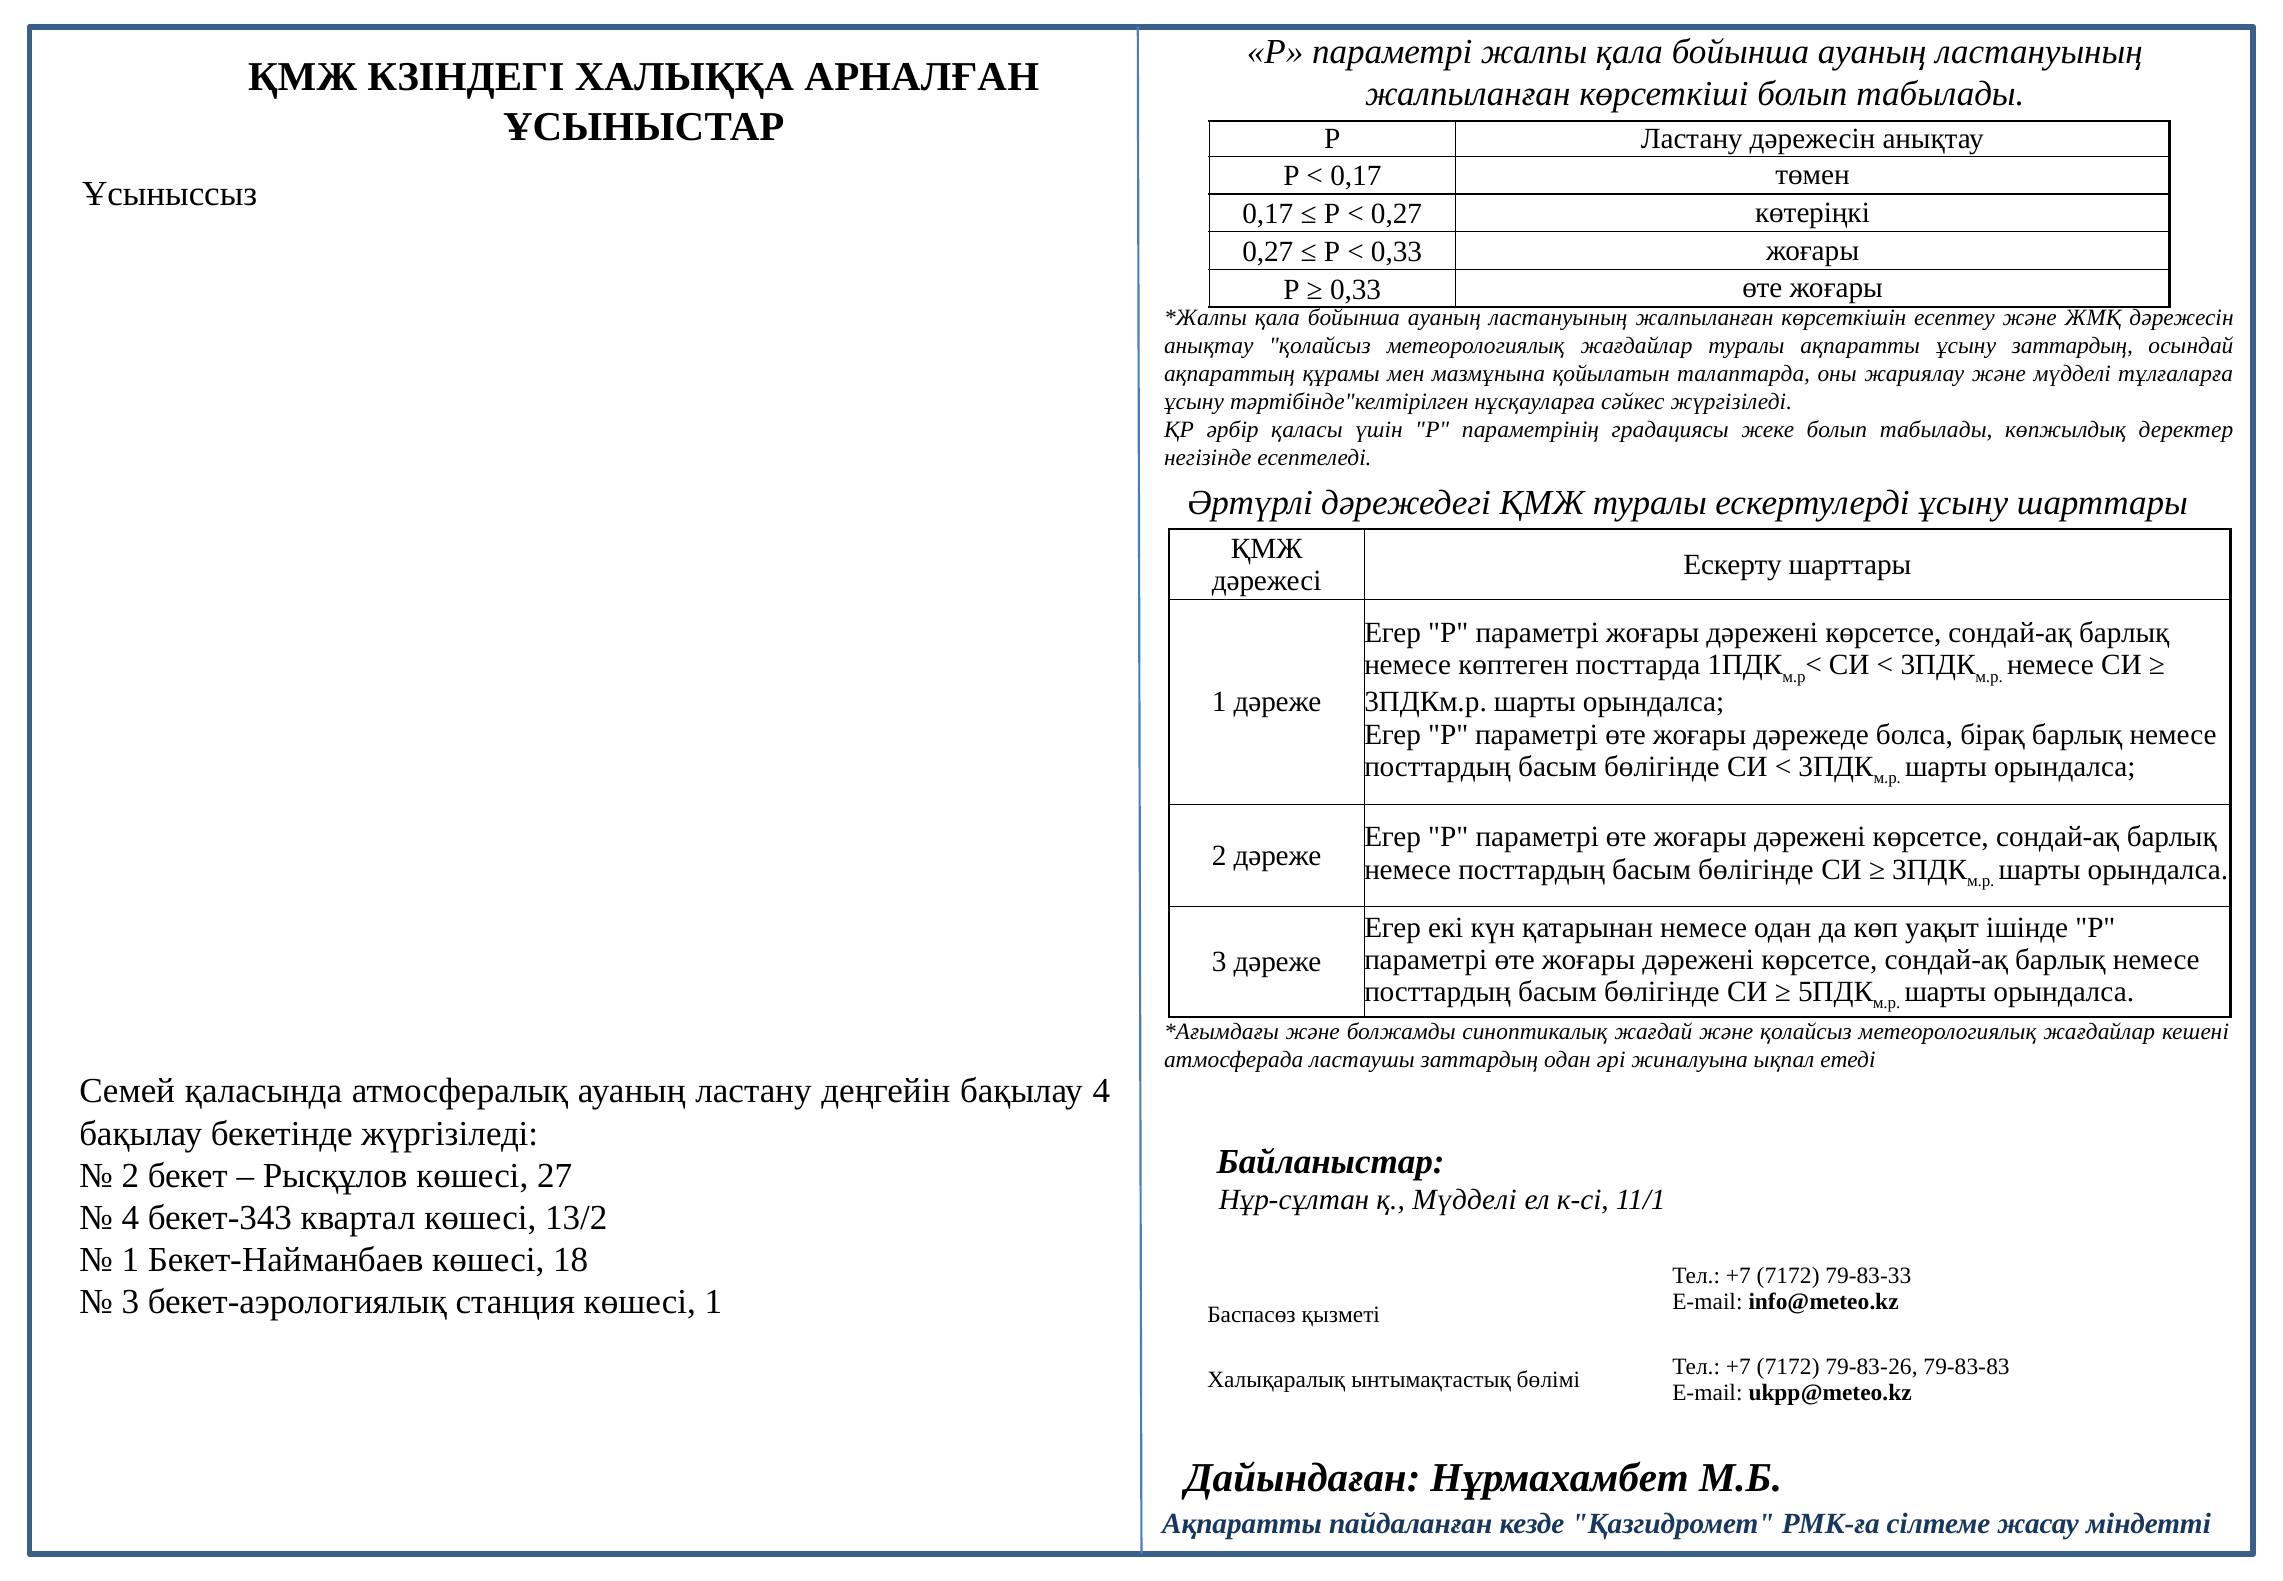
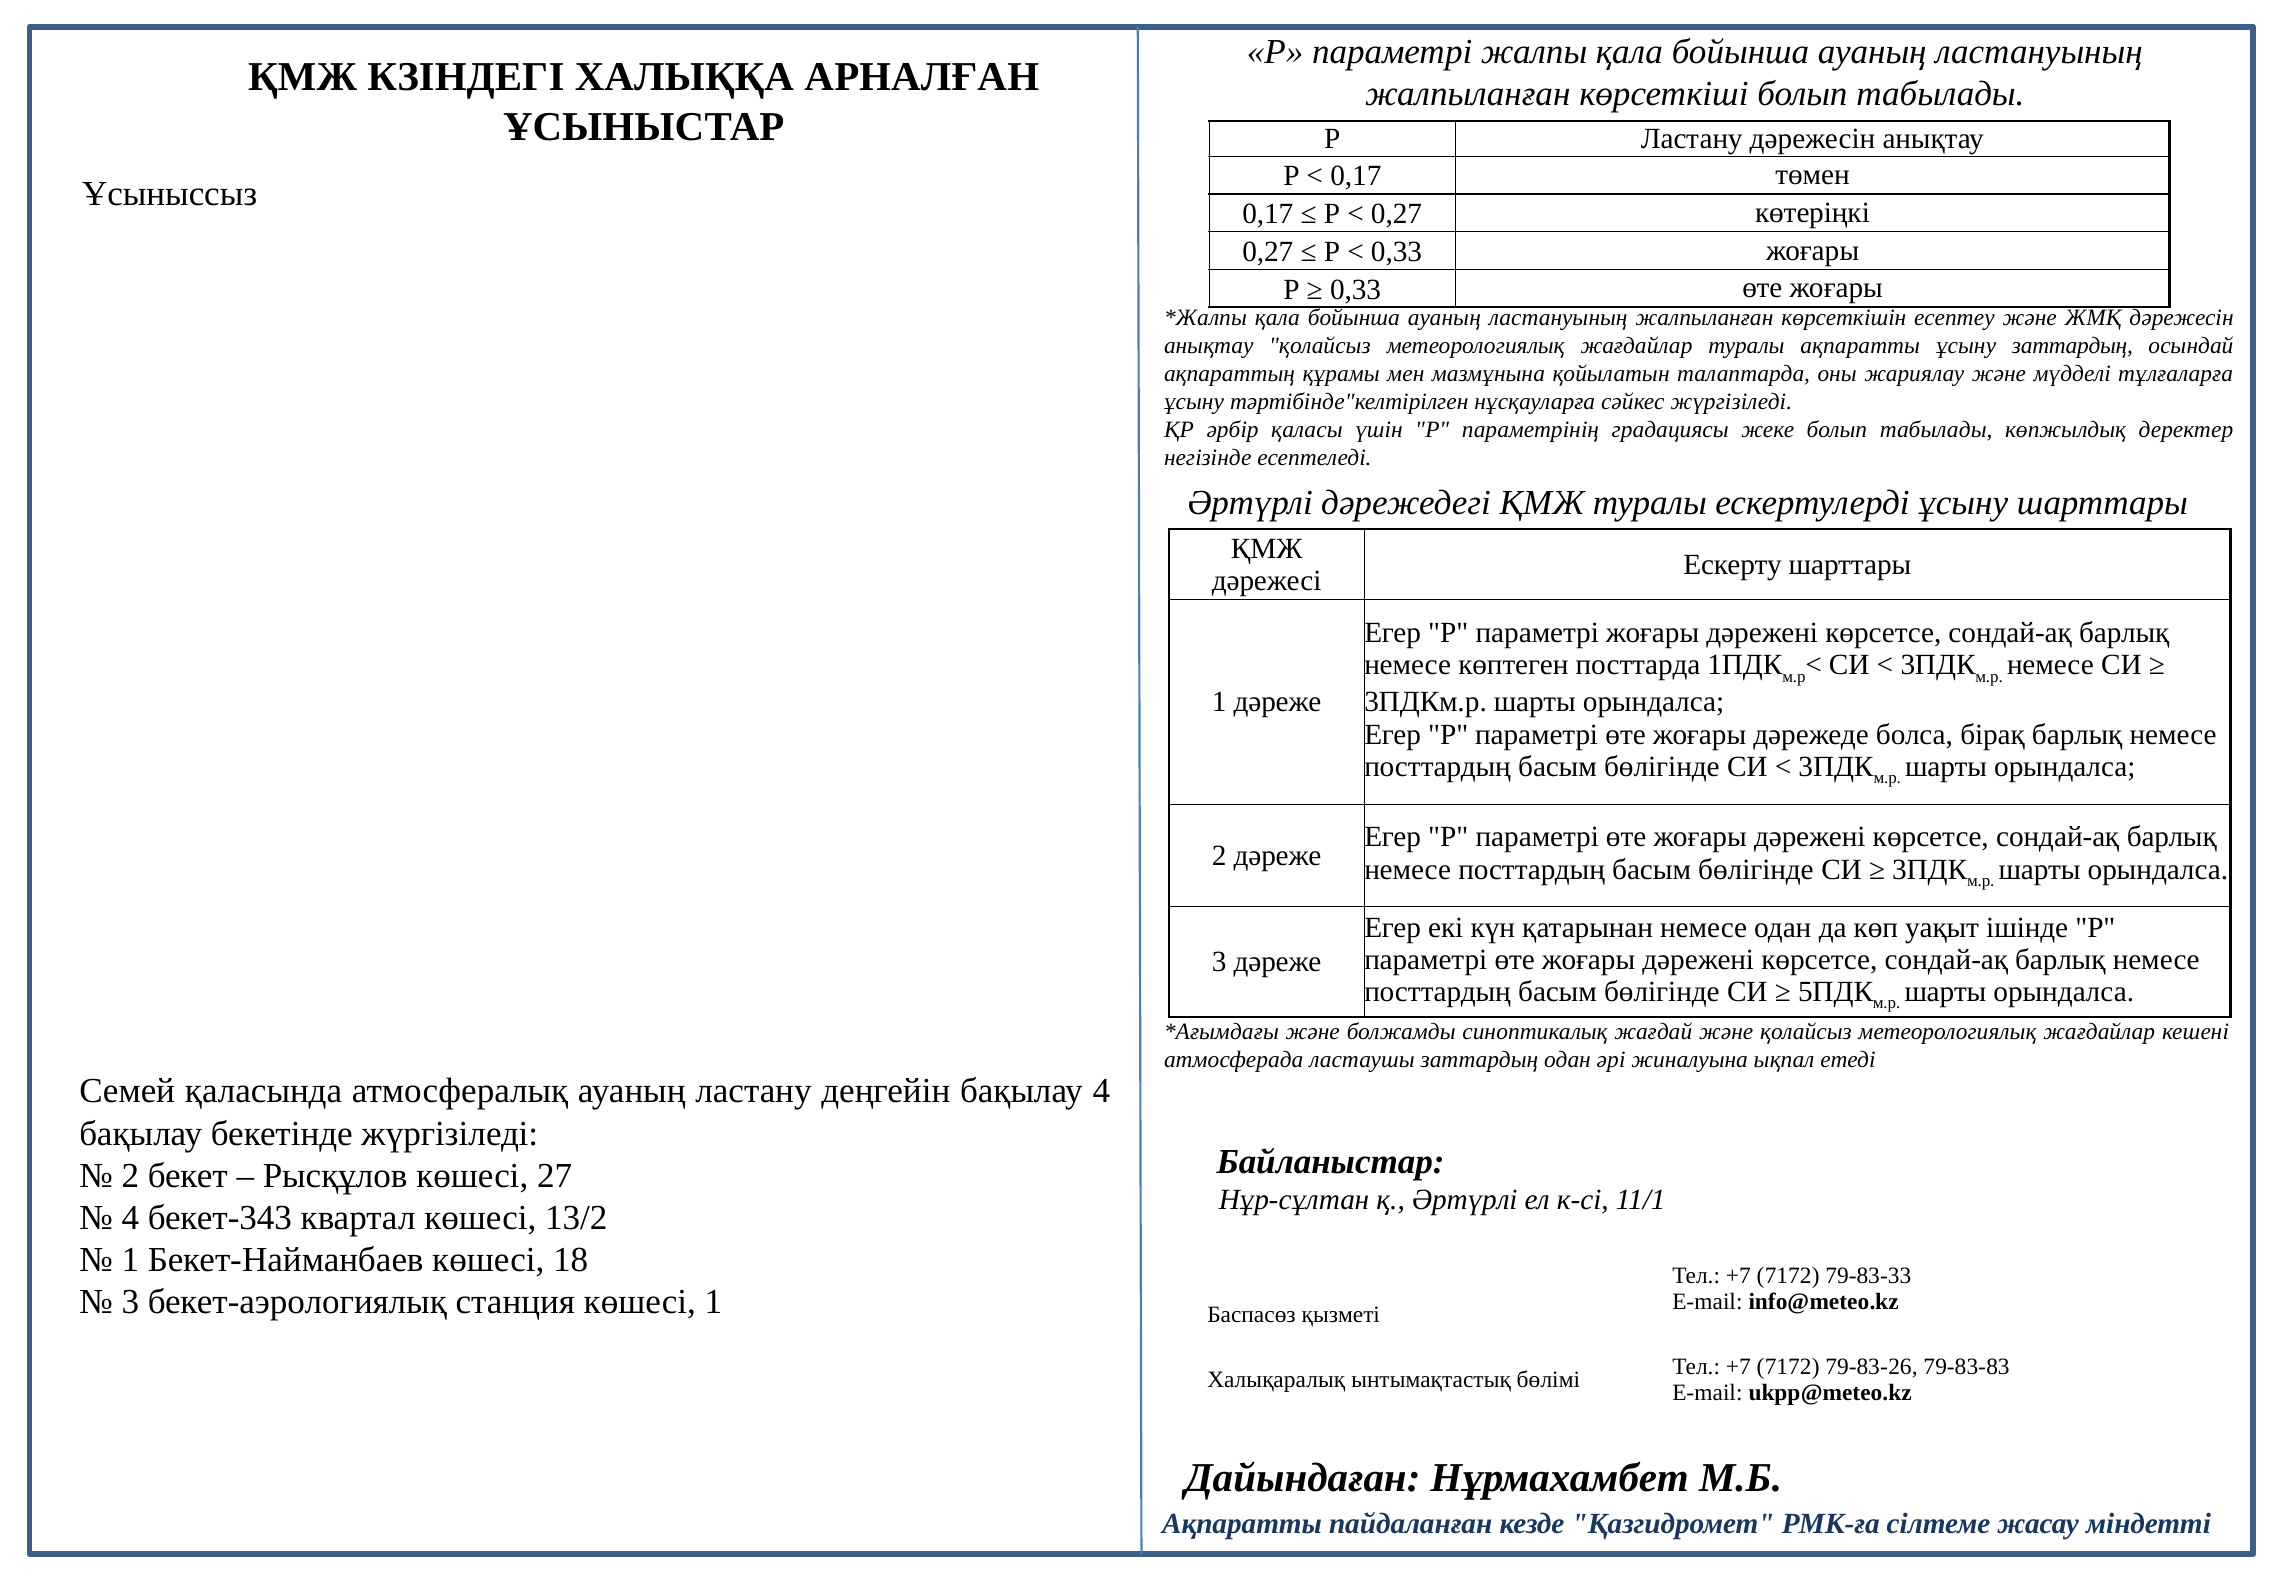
қ Мүдделі: Мүдделі -> Әртүрлі (1465, 1199)
